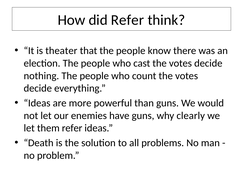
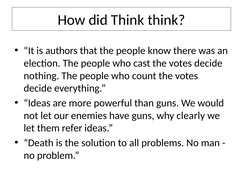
did Refer: Refer -> Think (128, 20)
theater: theater -> authors (61, 51)
